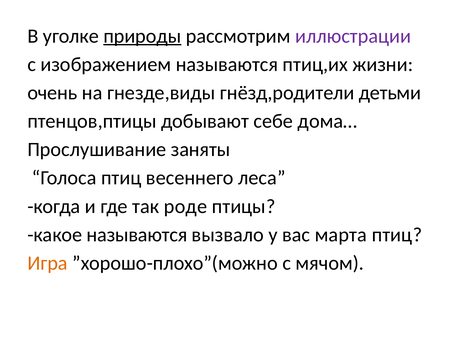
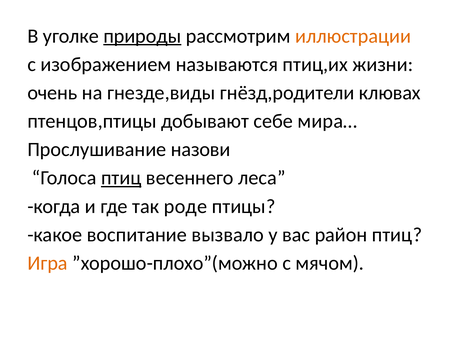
иллюстрации colour: purple -> orange (353, 36)
детьми: детьми -> клювах (390, 93)
дома…: дома… -> мира… (327, 121)
заняты: заняты -> назови (201, 150)
птиц underline: none -> present (121, 178)
какое называются: называются -> воспитание (137, 235)
марта: марта -> район (341, 235)
